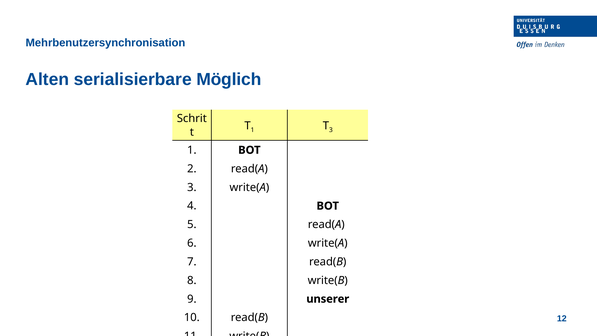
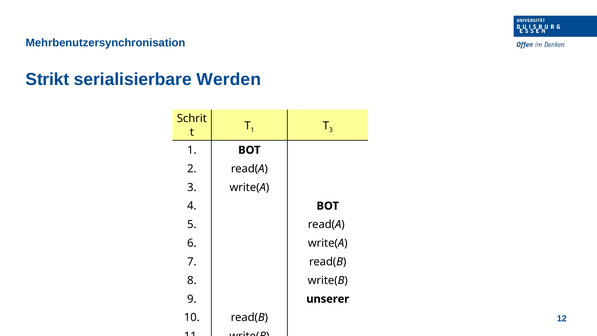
Alten: Alten -> Strikt (47, 79)
Möglich: Möglich -> Werden (229, 79)
